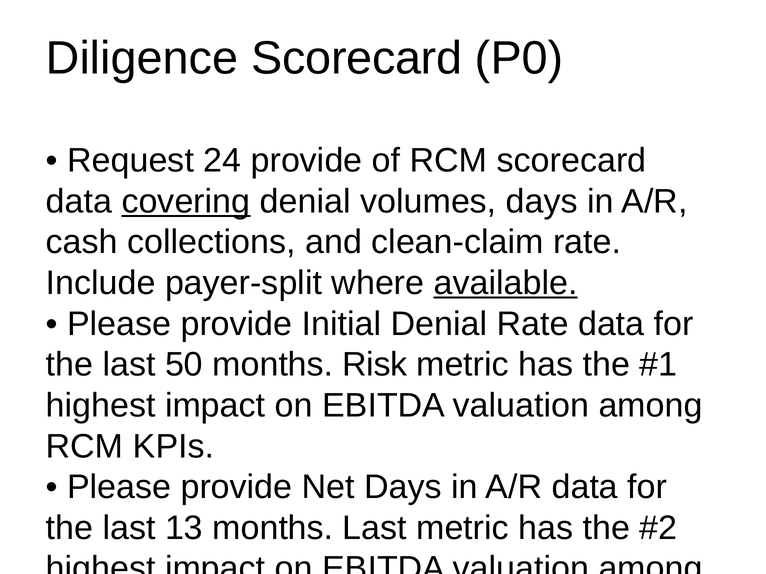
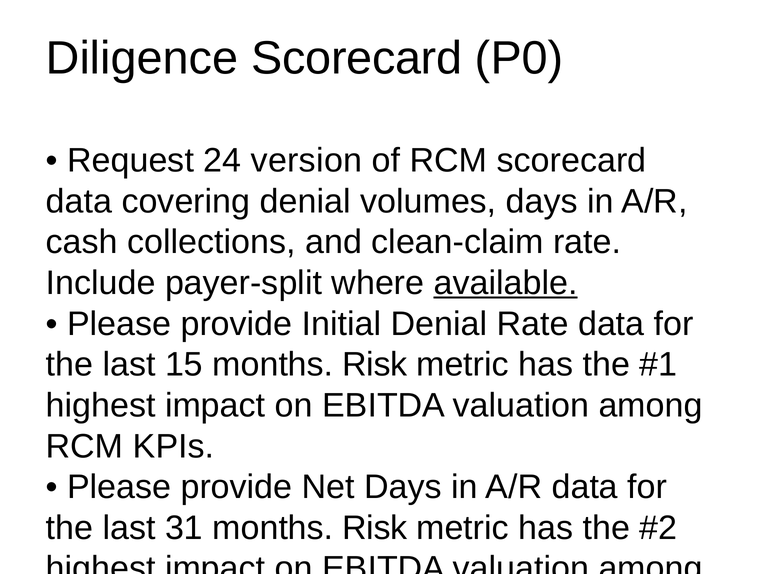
24 provide: provide -> version (306, 161)
covering underline: present -> none (186, 201)
50: 50 -> 15 (184, 365)
13: 13 -> 31 (184, 528)
Last: Last -> Risk (375, 528)
